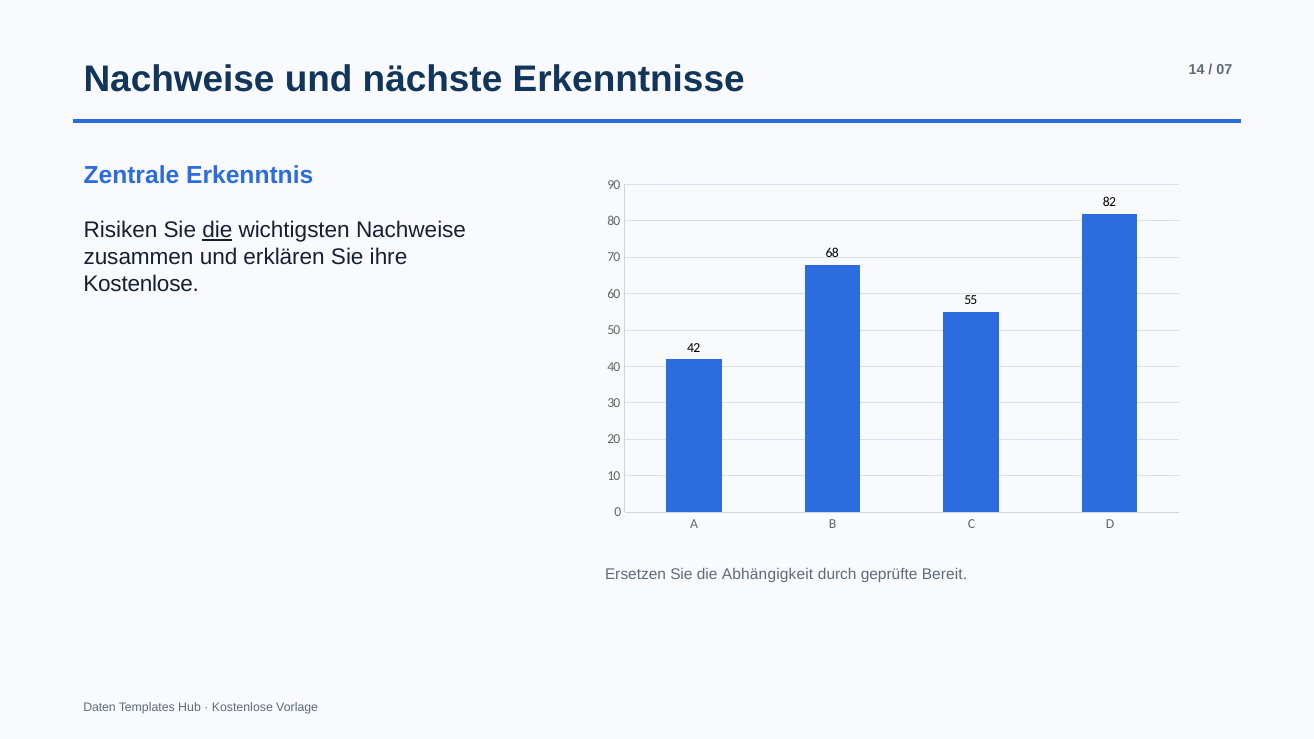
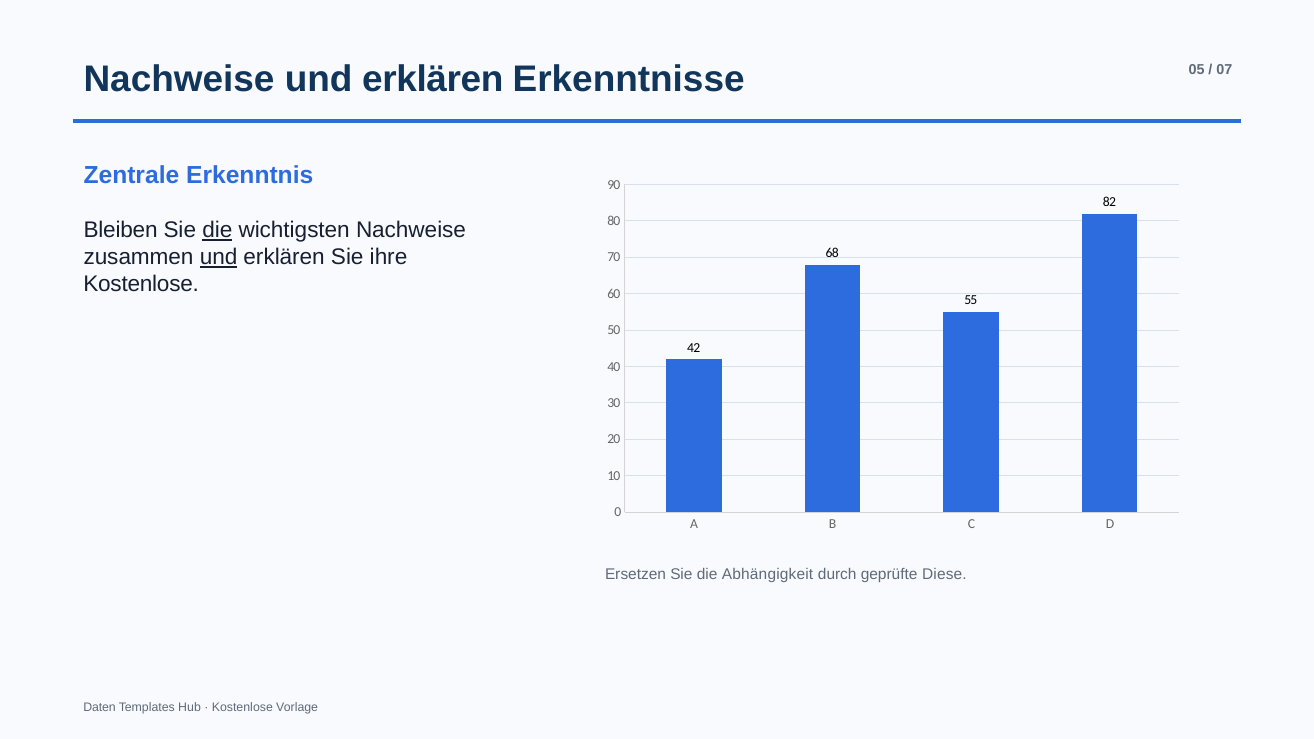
Nachweise und nächste: nächste -> erklären (433, 79)
14: 14 -> 05 (1197, 70)
Risiken: Risiken -> Bleiben (121, 230)
und underline: none -> present (219, 258)
Bereit: Bereit -> Diese (944, 575)
